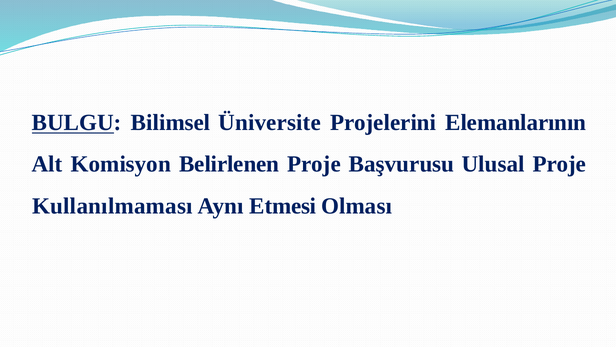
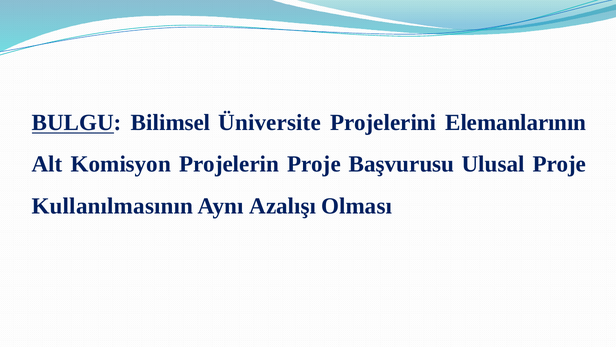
Belirlenen: Belirlenen -> Projelerin (229, 164)
Kullanılmaması: Kullanılmaması -> Kullanılmasının (112, 206)
Etmesi: Etmesi -> Azalışı (283, 206)
